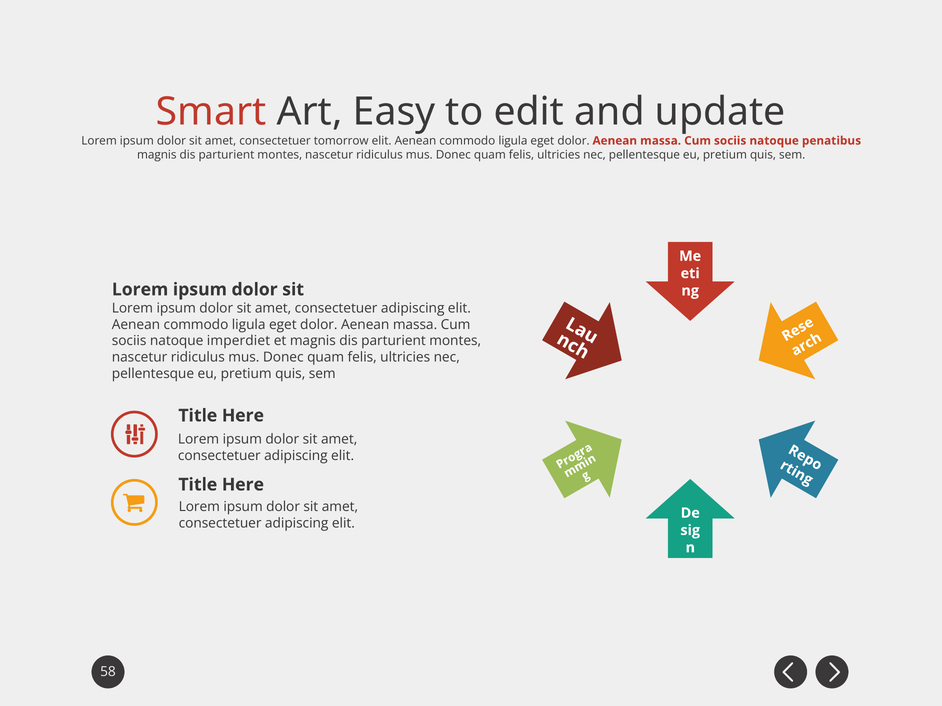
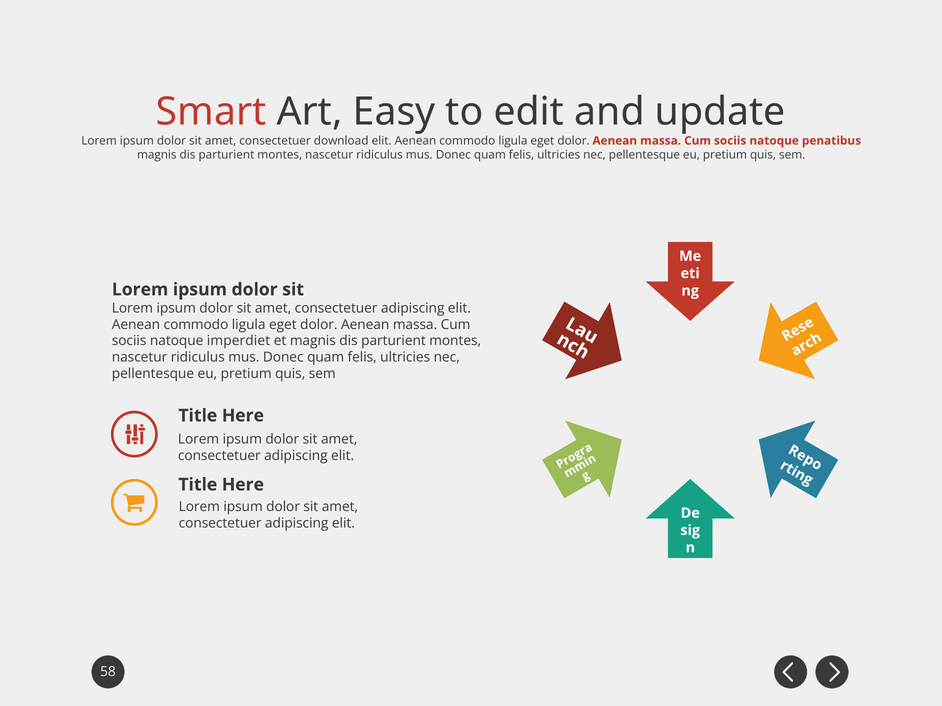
tomorrow: tomorrow -> download (341, 141)
